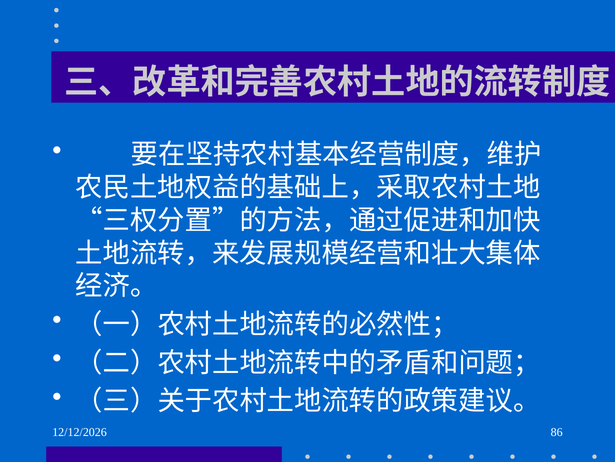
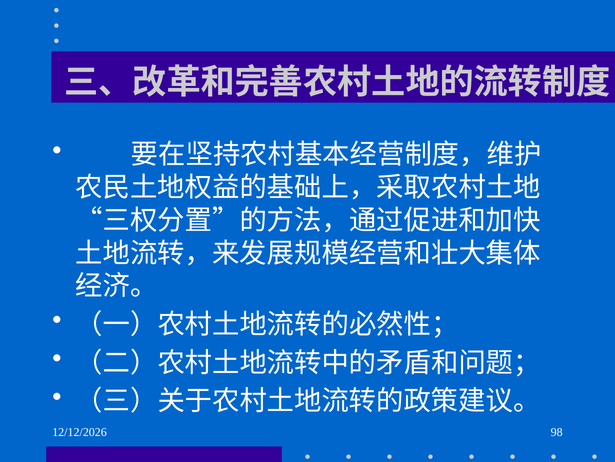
86: 86 -> 98 (557, 431)
